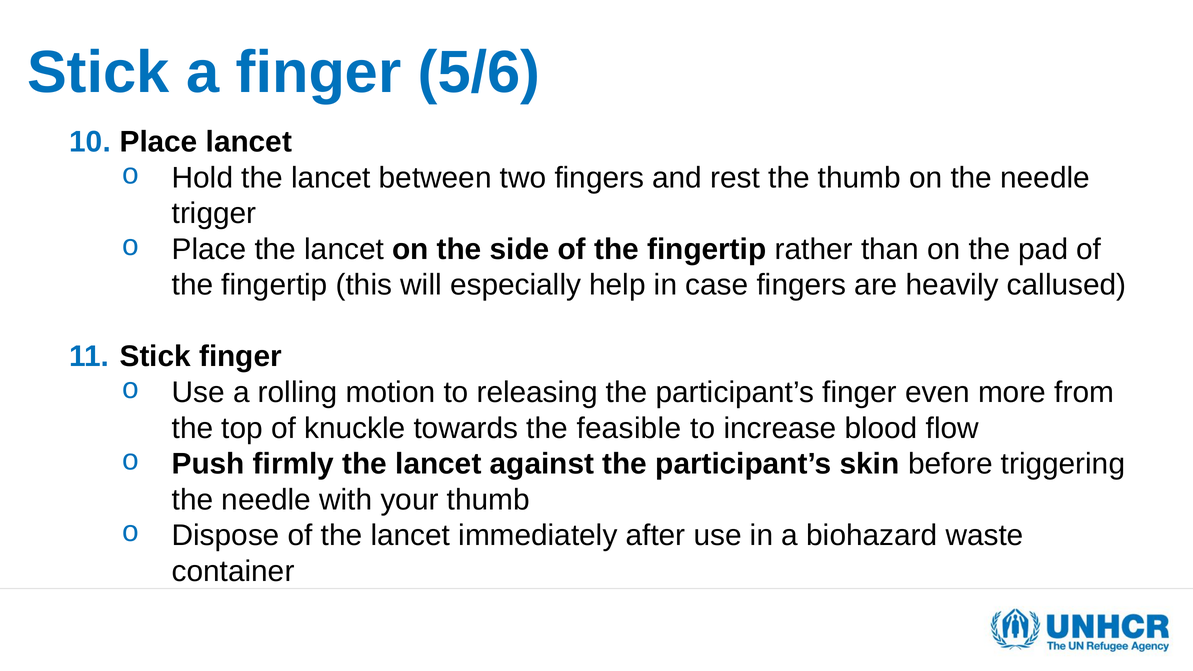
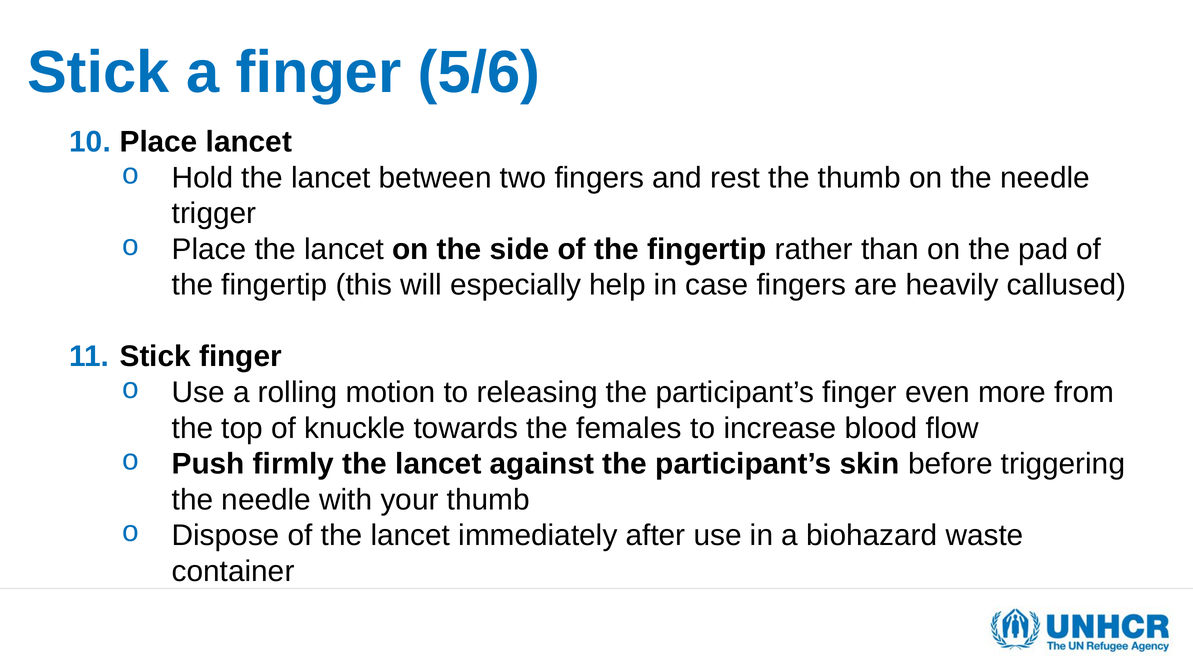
feasible: feasible -> females (629, 428)
